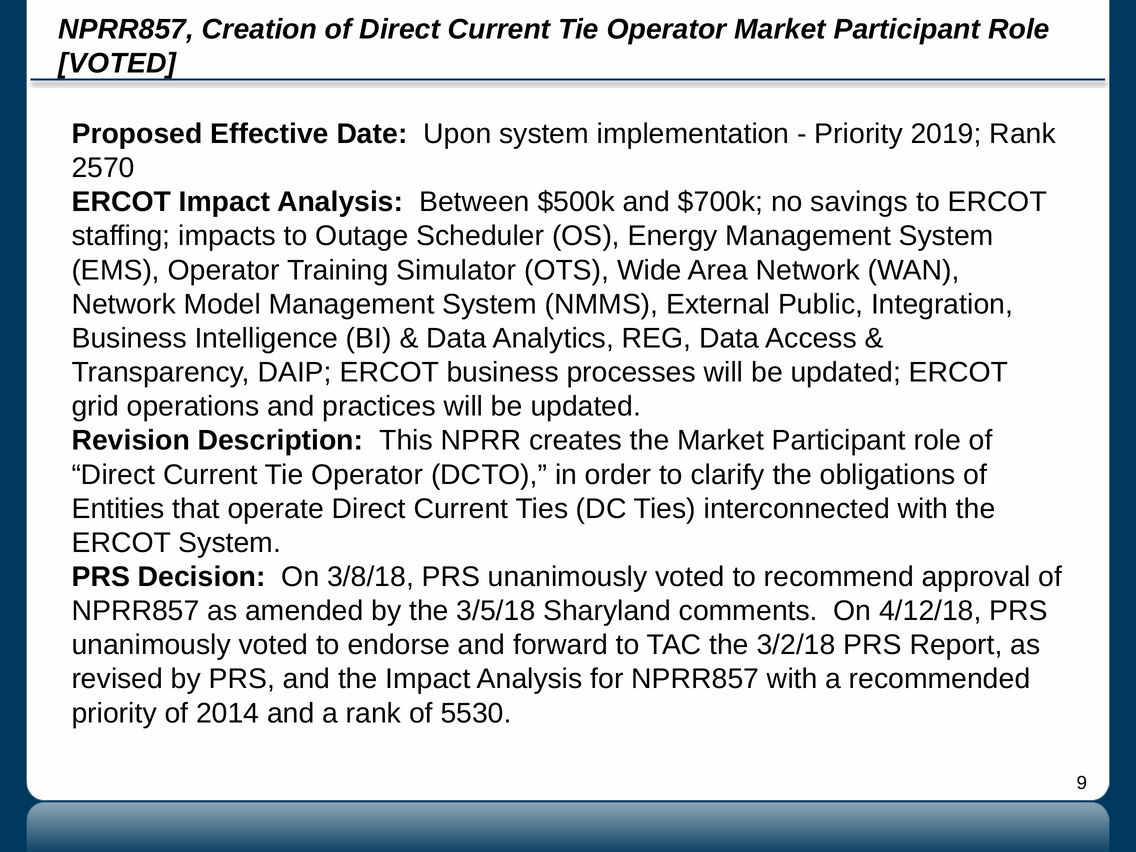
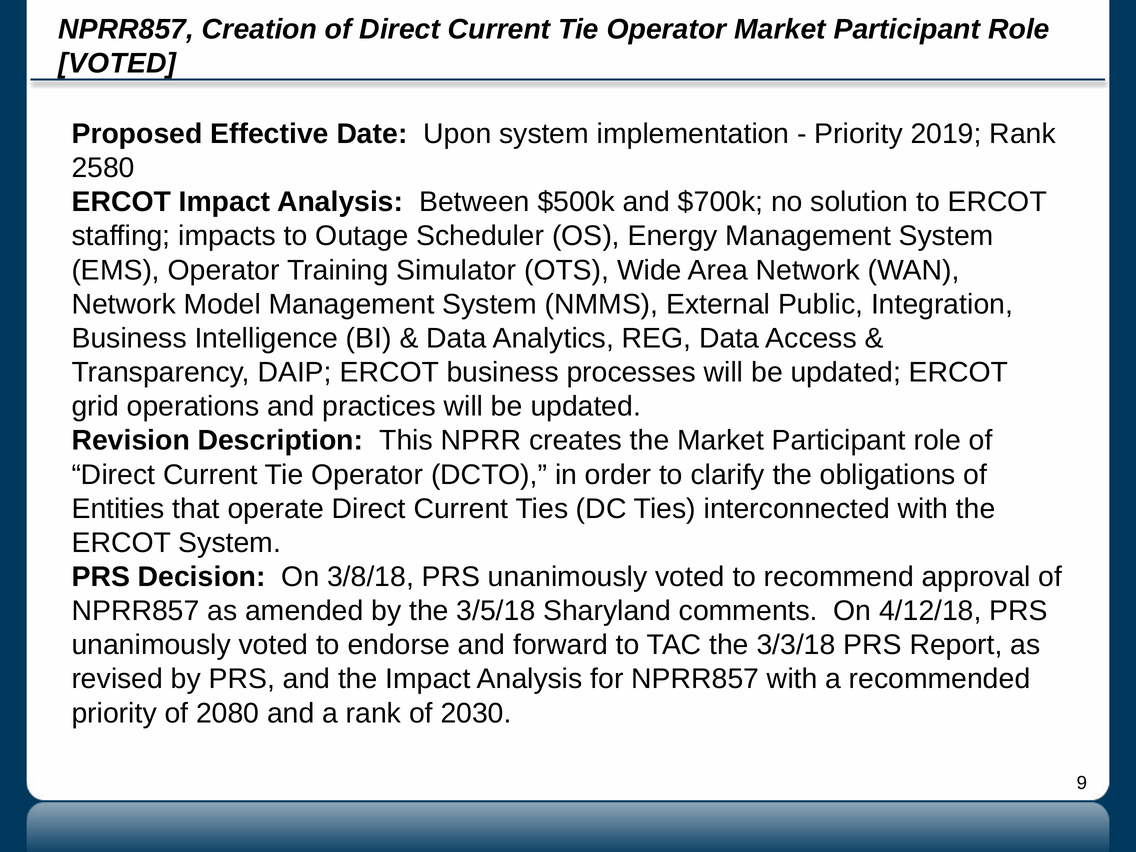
2570: 2570 -> 2580 (103, 168)
savings: savings -> solution (859, 202)
3/2/18: 3/2/18 -> 3/3/18 (796, 645)
2014: 2014 -> 2080 (228, 713)
5530: 5530 -> 2030 (476, 713)
